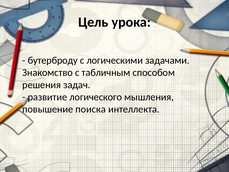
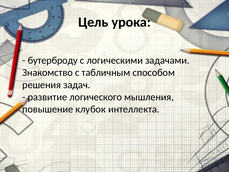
поиска: поиска -> клубок (91, 109)
